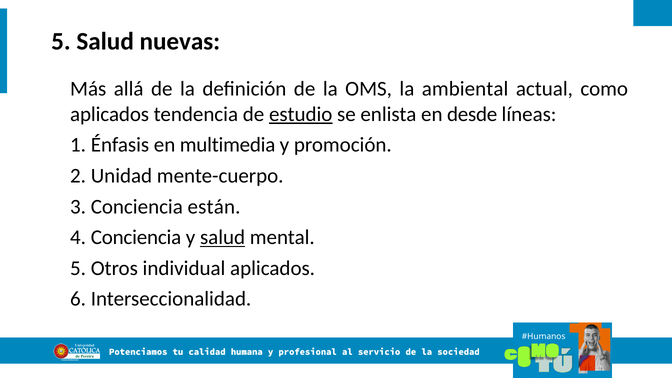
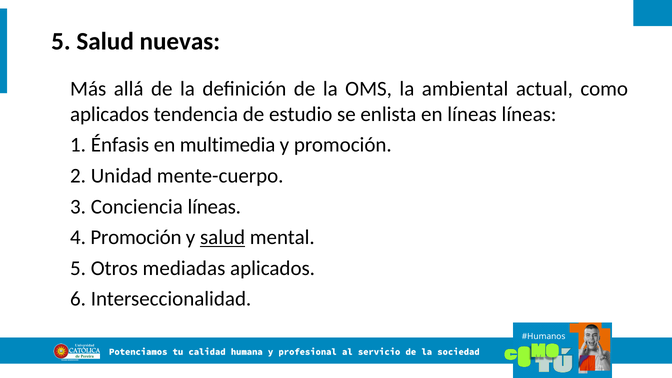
estudio underline: present -> none (301, 114)
en desde: desde -> líneas (472, 114)
Conciencia están: están -> líneas (214, 207)
4 Conciencia: Conciencia -> Promoción (136, 237)
individual: individual -> mediadas (184, 268)
